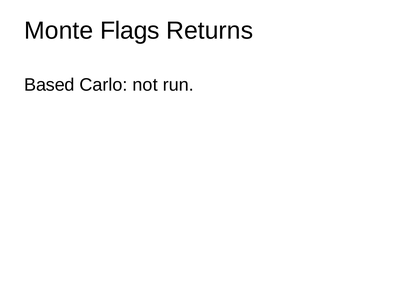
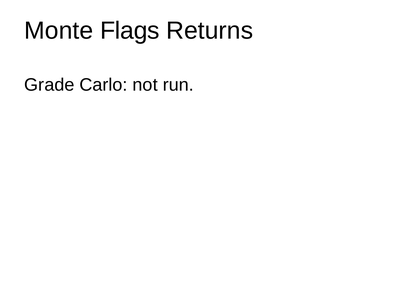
Based: Based -> Grade (49, 85)
